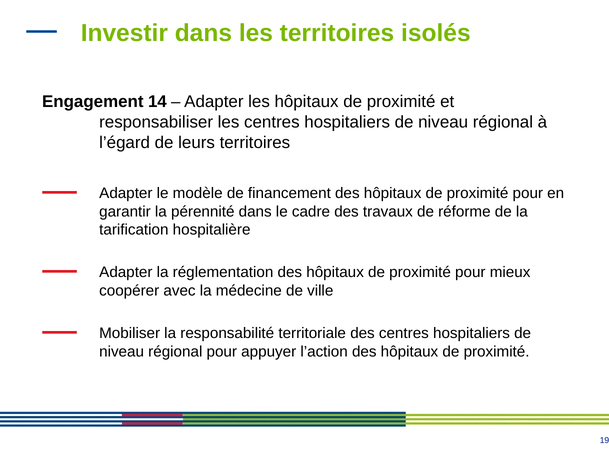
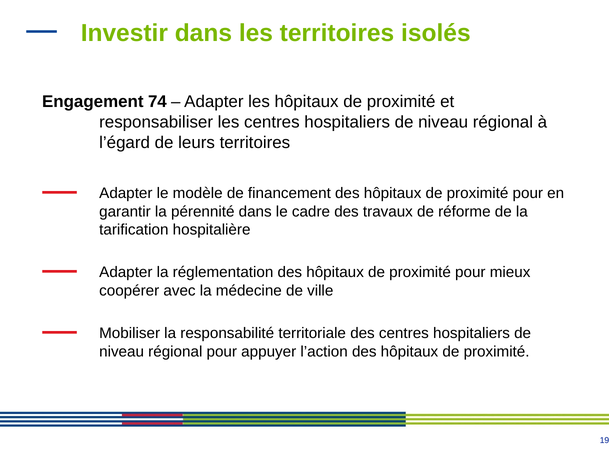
14: 14 -> 74 (157, 102)
